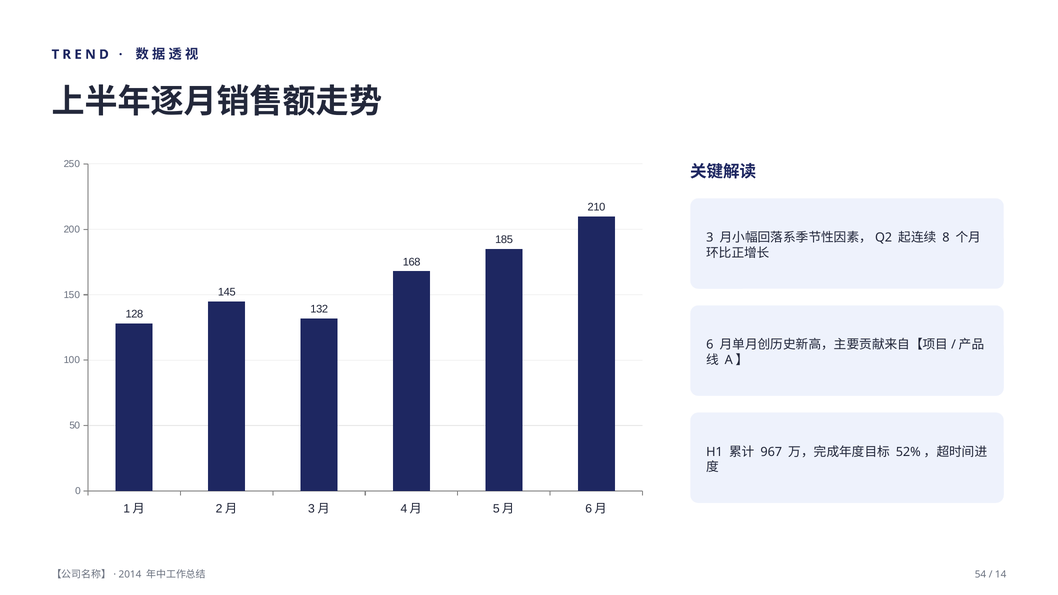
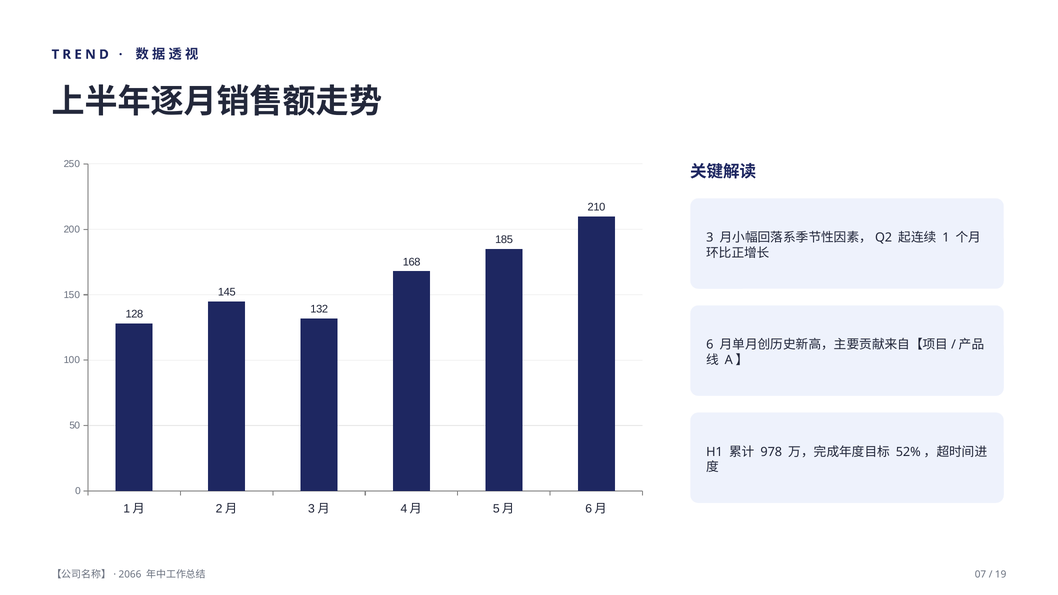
8: 8 -> 1 (946, 238)
967: 967 -> 978 (771, 452)
2014: 2014 -> 2066 (130, 574)
54: 54 -> 07 (981, 574)
14: 14 -> 19 (1001, 574)
